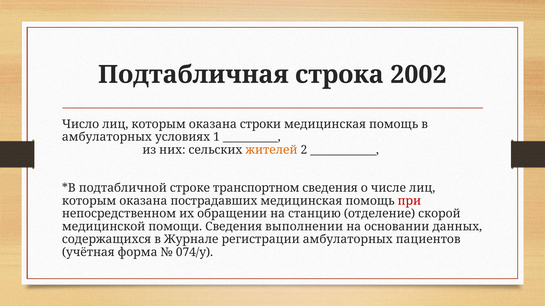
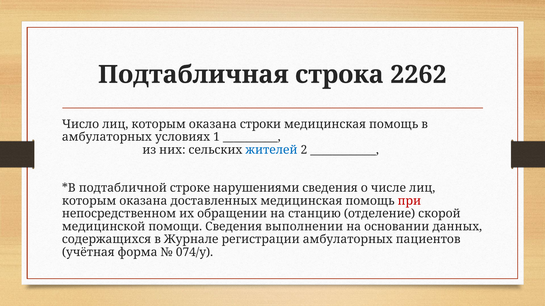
2002: 2002 -> 2262 (418, 75)
жителей colour: orange -> blue (271, 150)
транспортном: транспортном -> нарушениями (256, 188)
пострадавших: пострадавших -> доставленных (214, 201)
